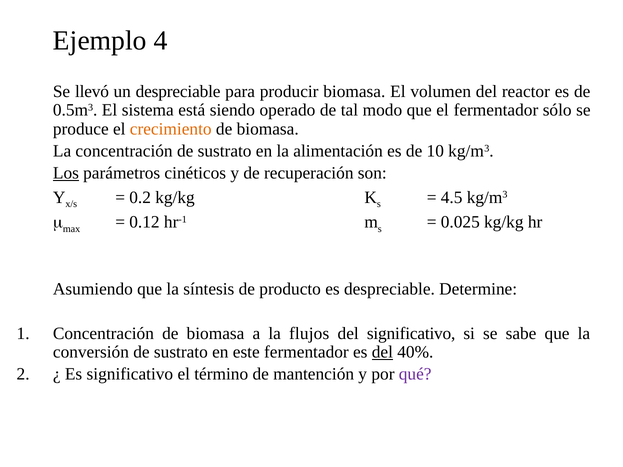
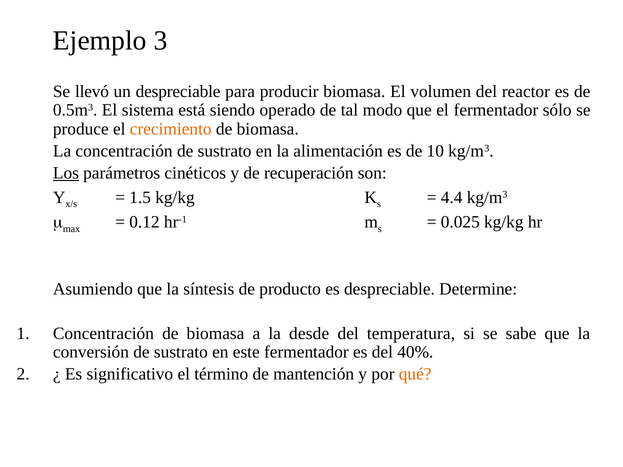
4: 4 -> 3 (161, 41)
0.2: 0.2 -> 1.5 (140, 197)
4.5: 4.5 -> 4.4 (452, 197)
flujos: flujos -> desde (309, 333)
del significativo: significativo -> temperatura (411, 333)
del underline: present -> none (382, 352)
qué colour: purple -> orange (415, 374)
